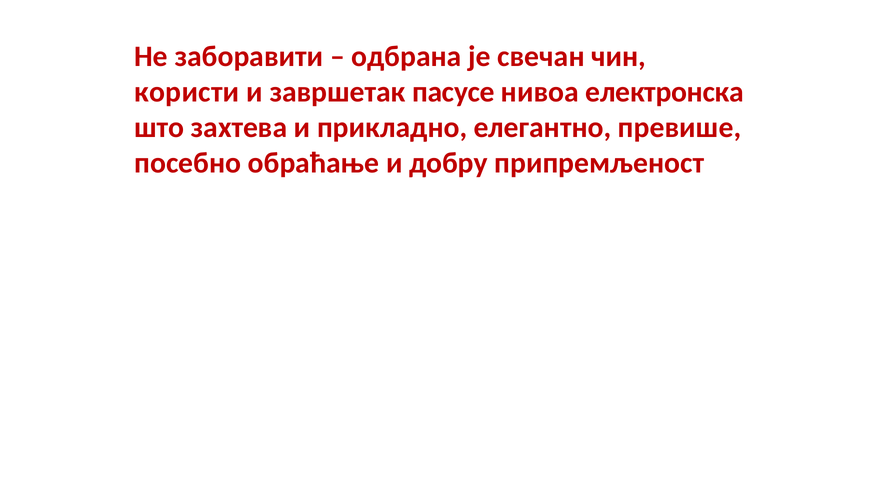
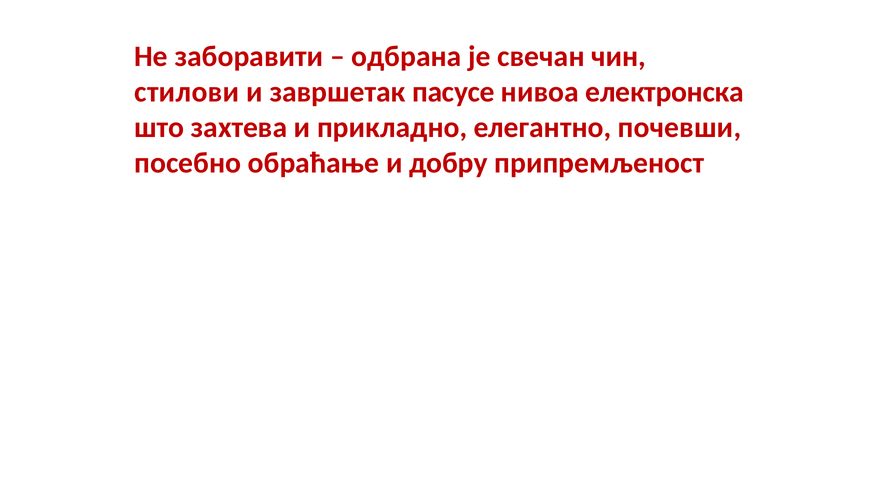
користи: користи -> стилови (187, 92)
превише: превише -> почевши (680, 128)
